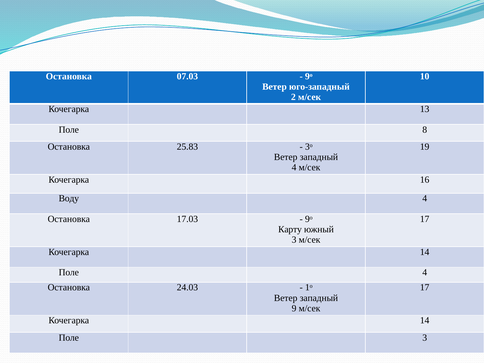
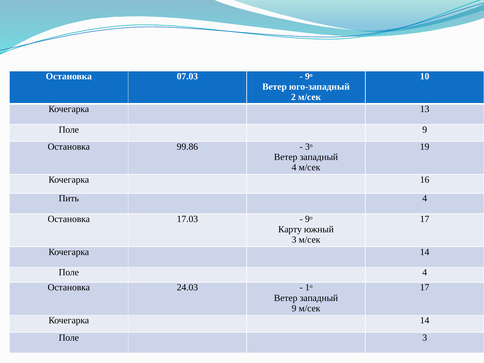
Поле 8: 8 -> 9 (425, 130)
25.83: 25.83 -> 99.86 (187, 147)
Воду: Воду -> Пить (69, 199)
